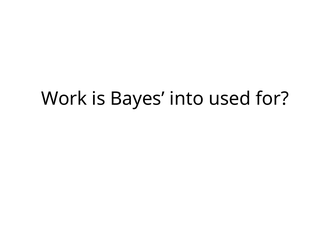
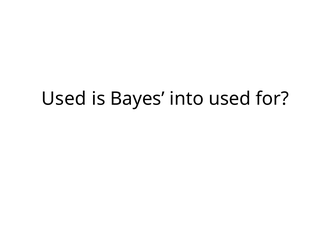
Work: Work -> Used (64, 99)
